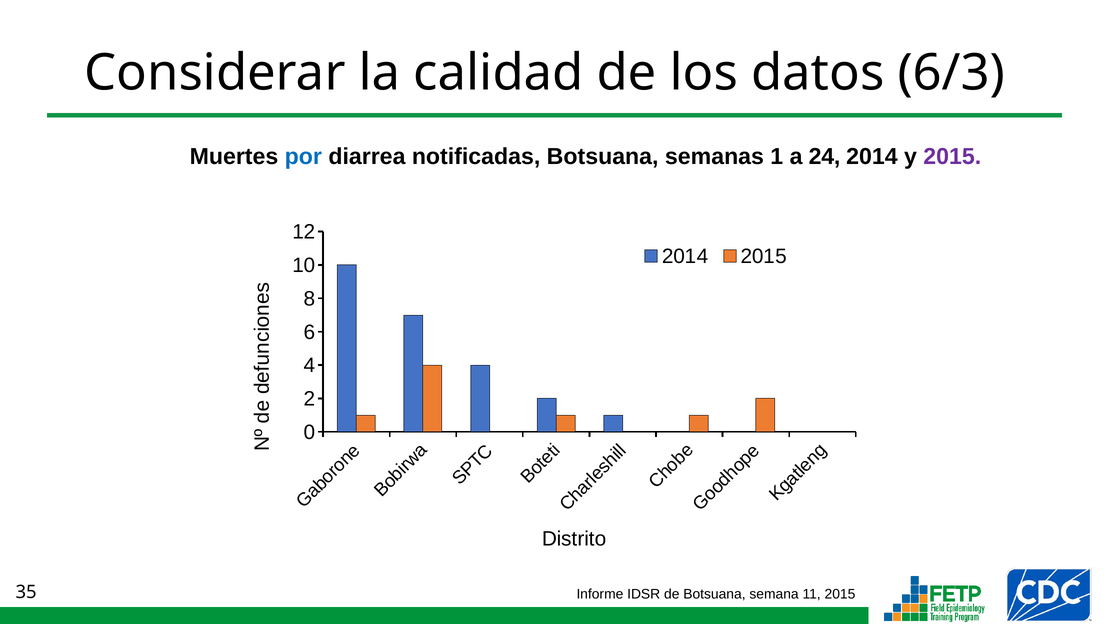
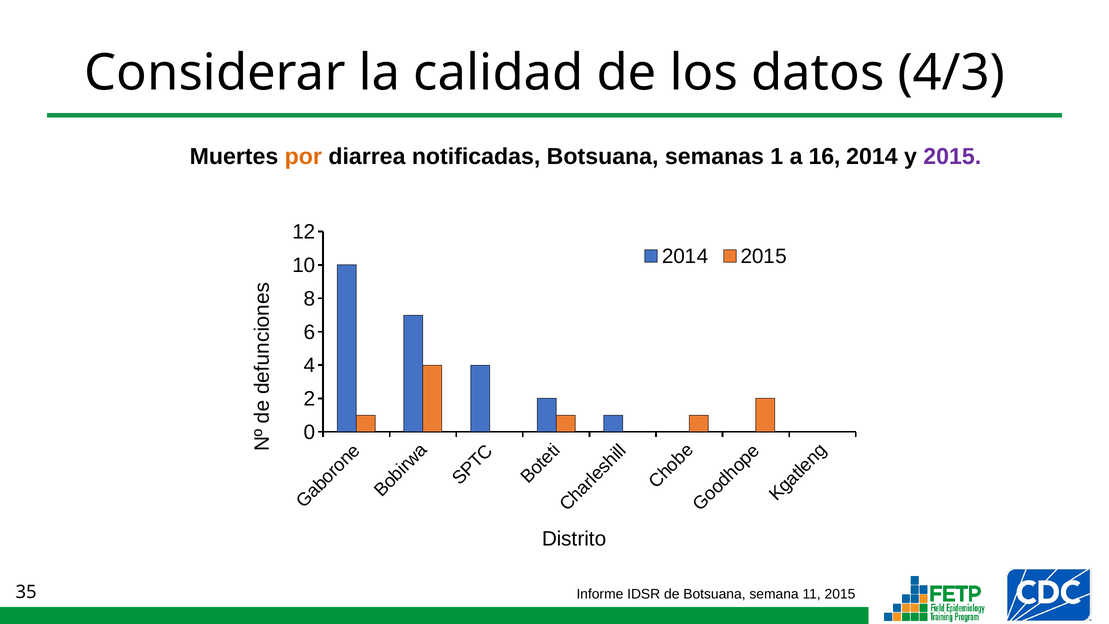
6/3: 6/3 -> 4/3 (951, 73)
por colour: blue -> orange (303, 156)
24: 24 -> 16 (824, 156)
